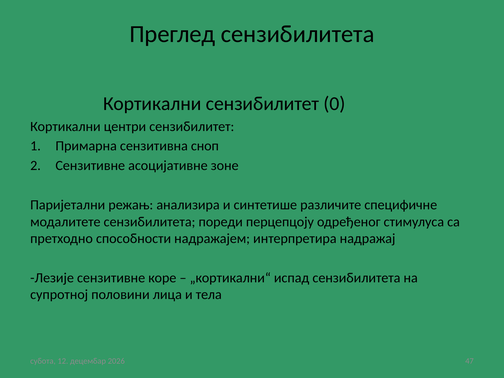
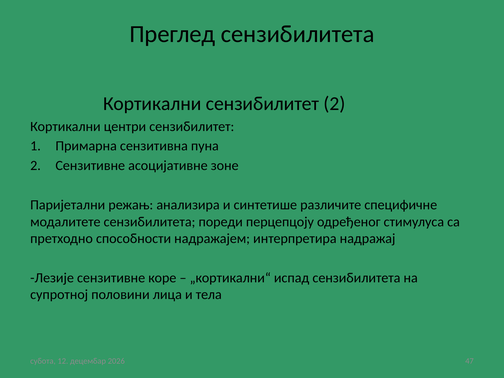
сензибилитет 0: 0 -> 2 (335, 104)
сноп: сноп -> пуна (205, 146)
